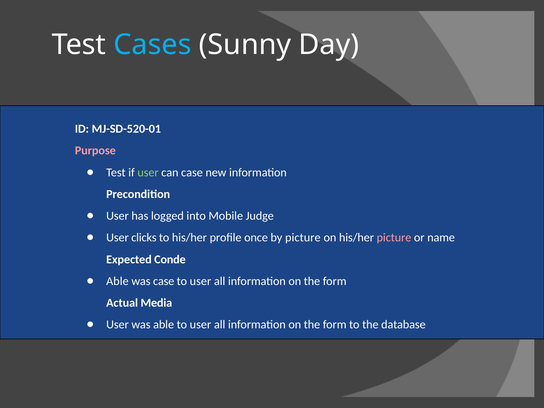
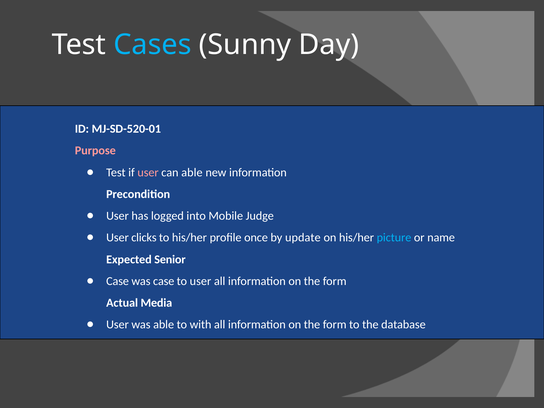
user colour: light green -> pink (148, 172)
can case: case -> able (192, 172)
by picture: picture -> update (303, 238)
picture colour: pink -> light blue (394, 238)
Conde: Conde -> Senior (170, 259)
Able: Able -> Case (118, 281)
able to user: user -> with (201, 325)
